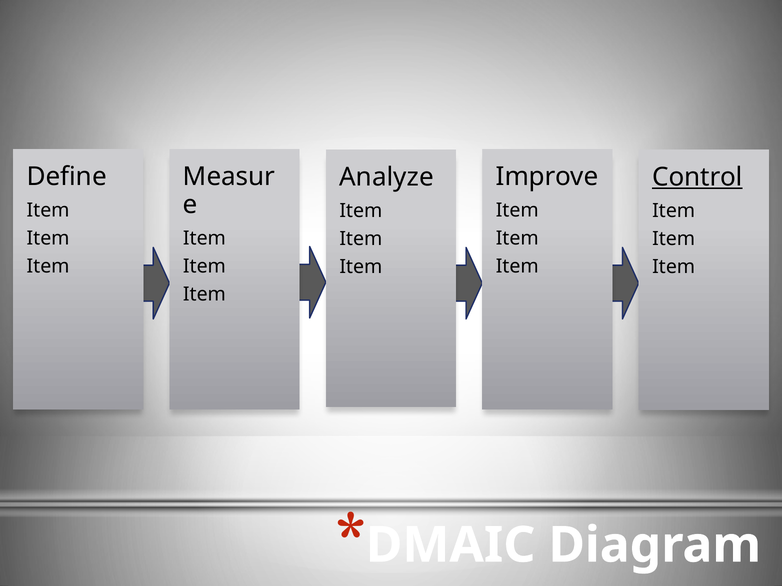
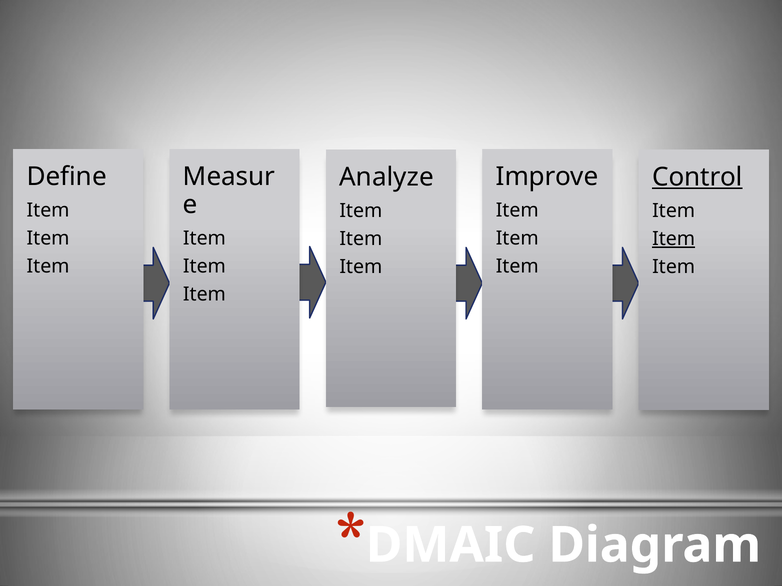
Item underline: none -> present (674, 239)
